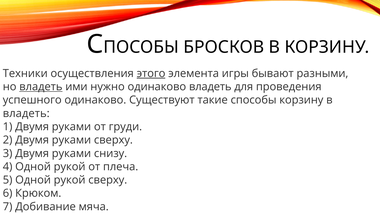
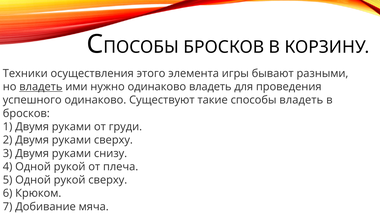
этого underline: present -> none (151, 73)
способы корзину: корзину -> владеть (301, 100)
владеть: владеть -> бросков (26, 113)
